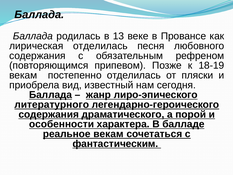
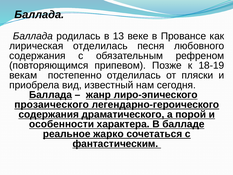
литературного: литературного -> прозаического (52, 104)
реальное векам: векам -> жарко (108, 134)
